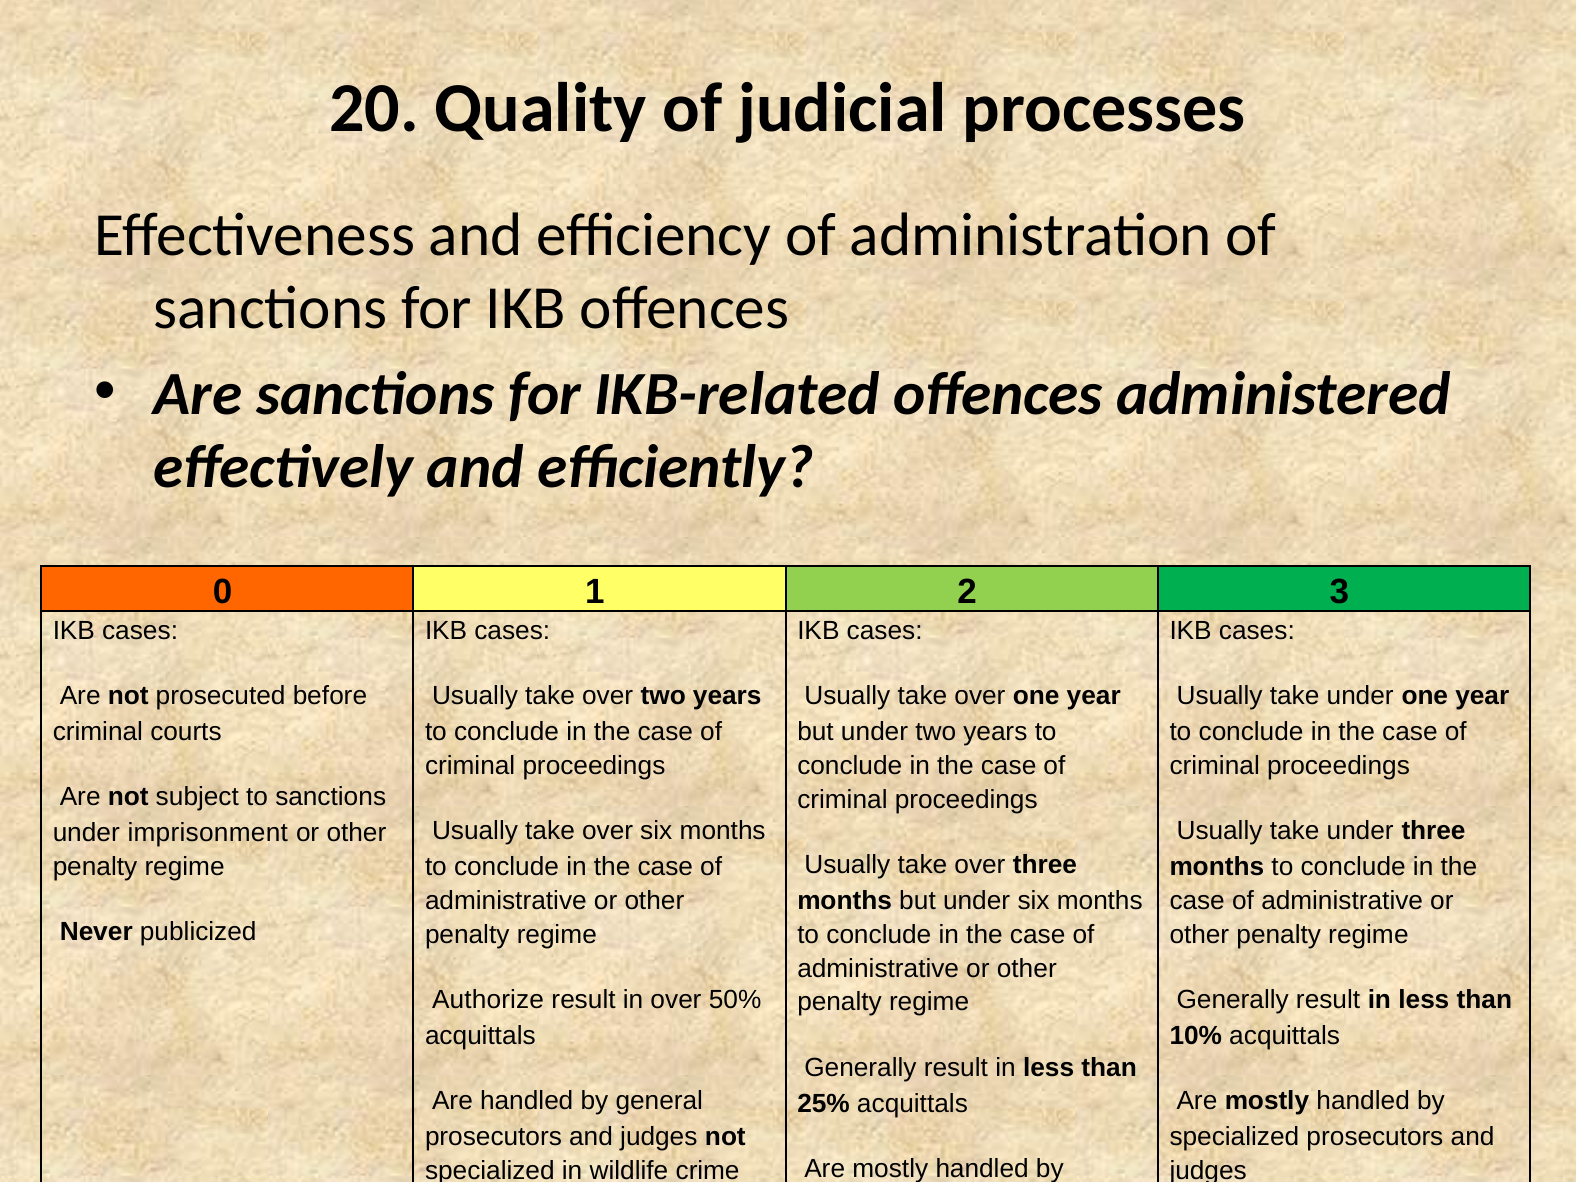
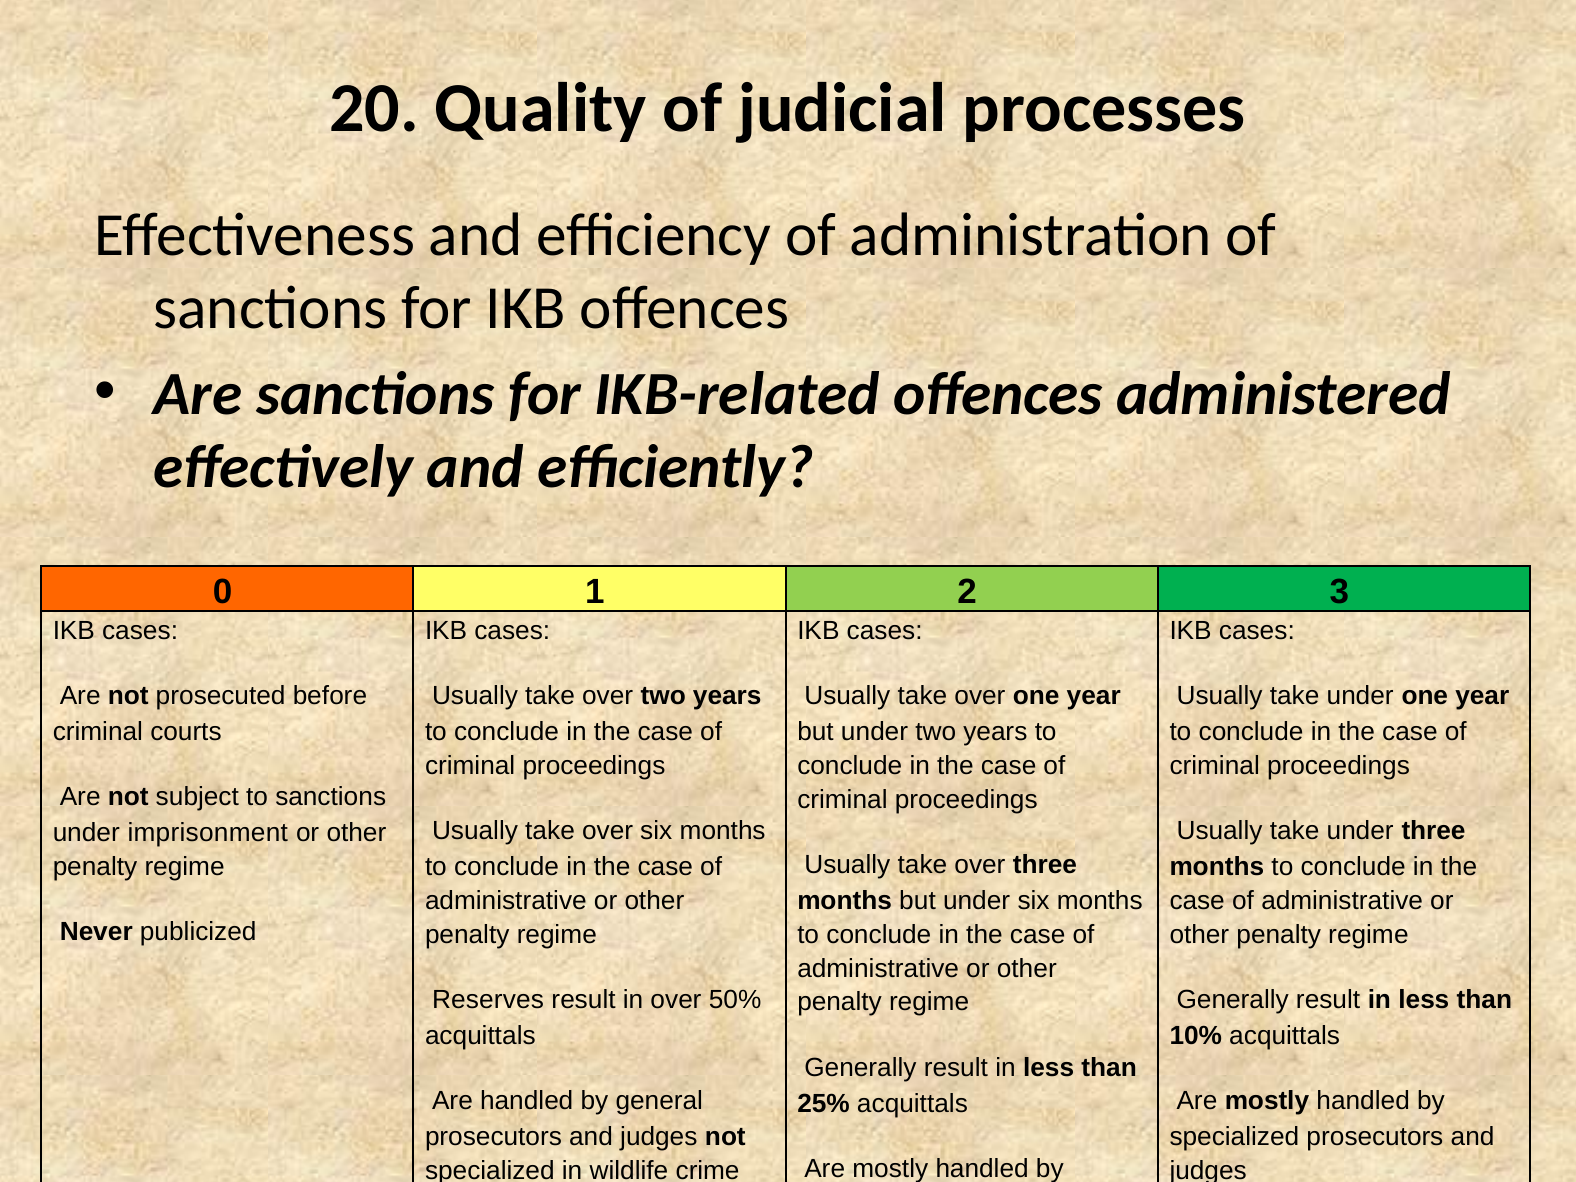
Authorize: Authorize -> Reserves (488, 1000)
